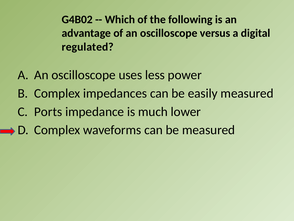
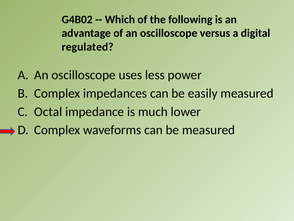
Ports: Ports -> Octal (48, 111)
